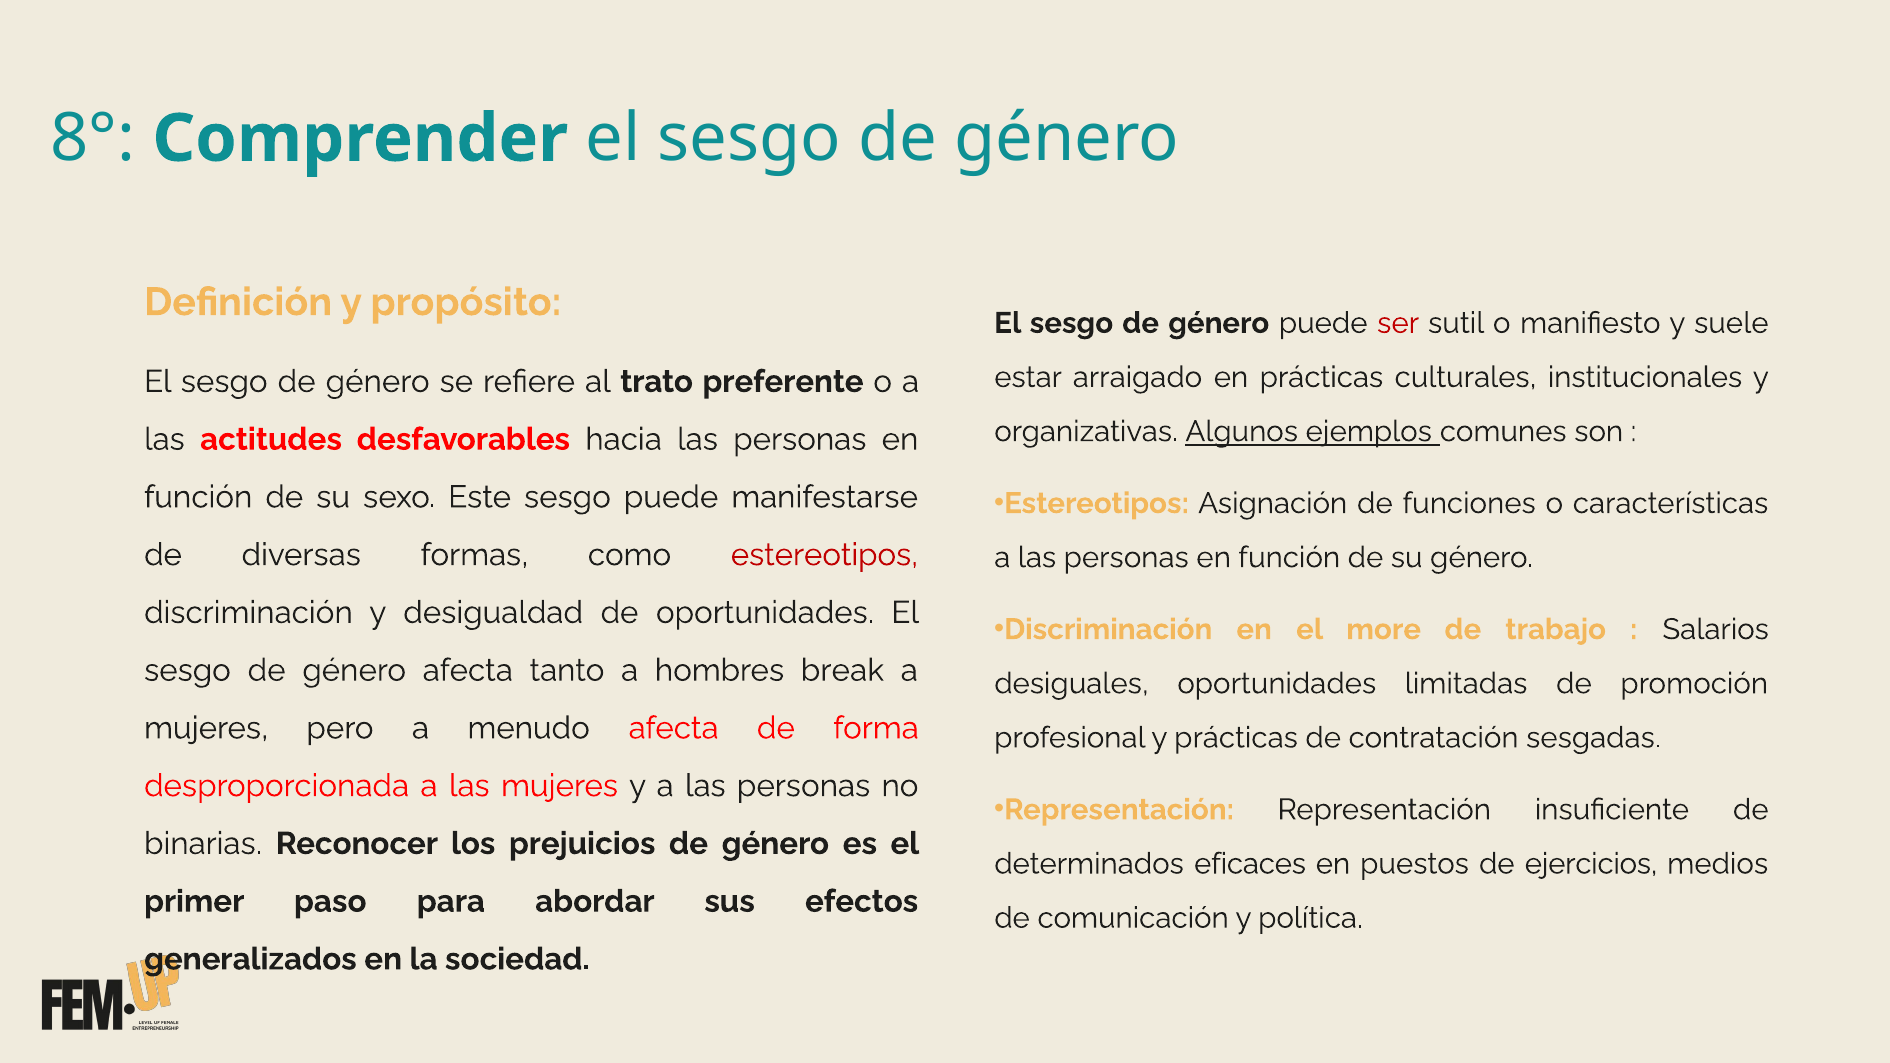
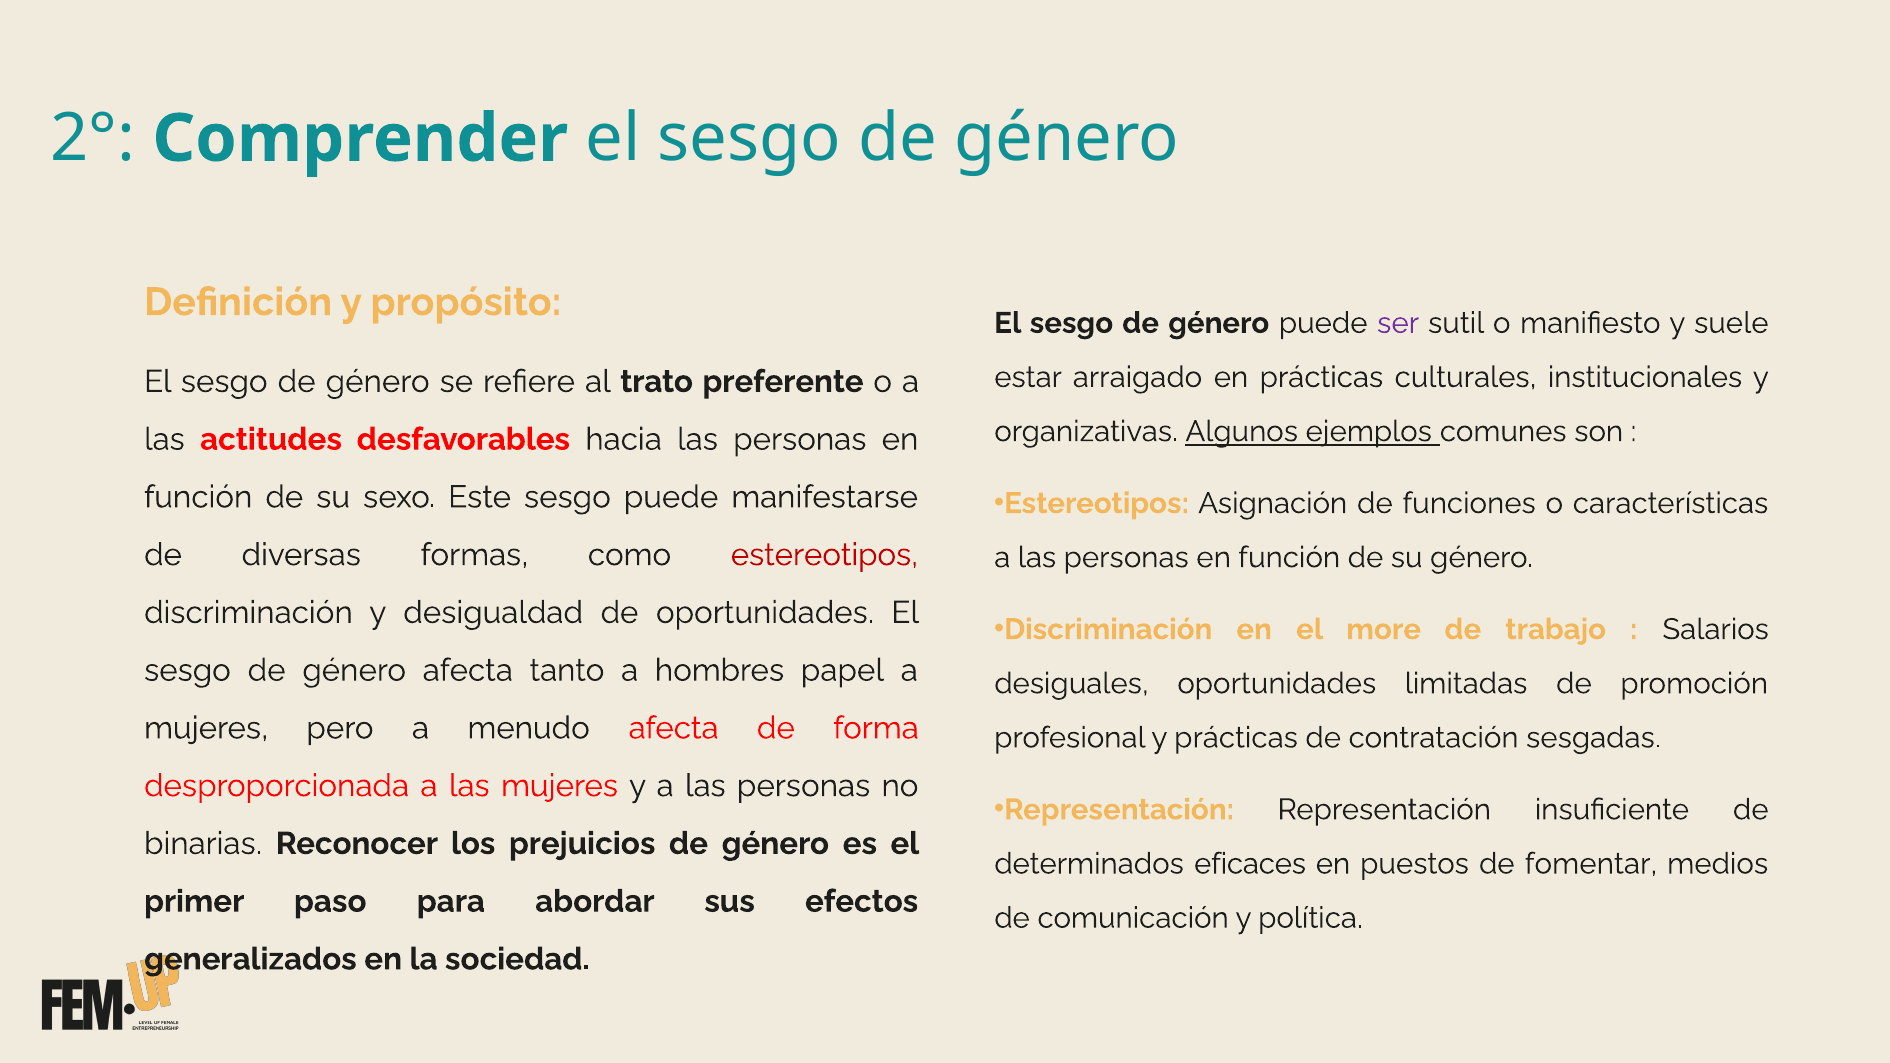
8°: 8° -> 2° (93, 139)
ser colour: red -> purple (1398, 323)
break: break -> papel (842, 670)
ejercicios: ejercicios -> fomentar (1591, 864)
